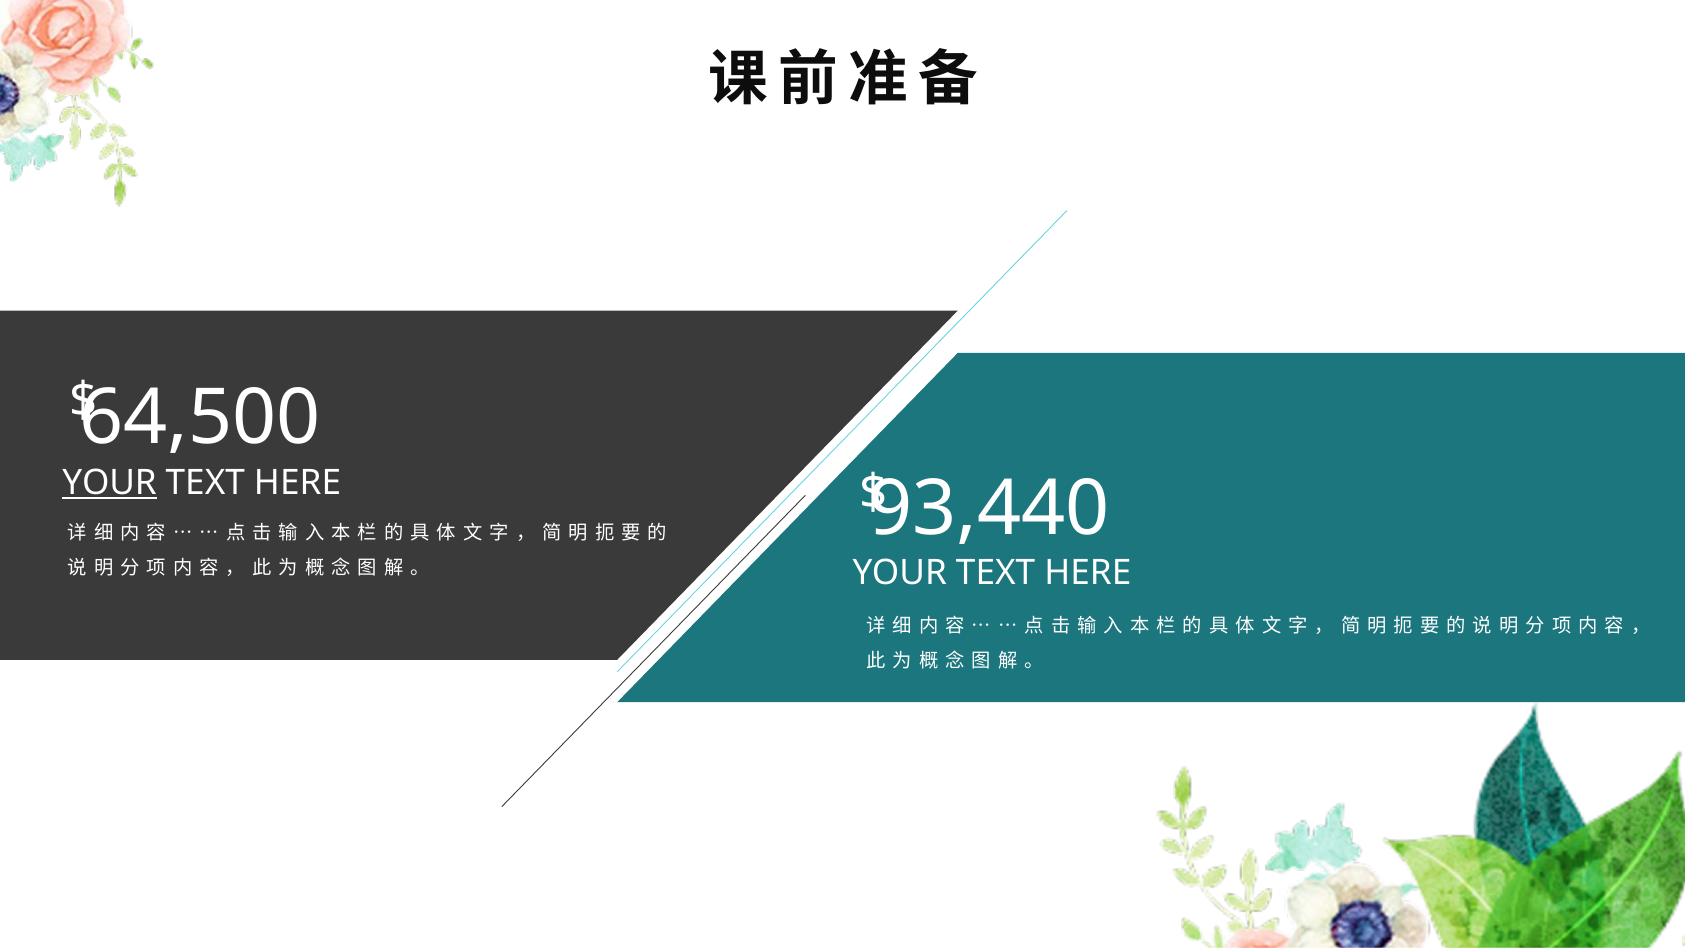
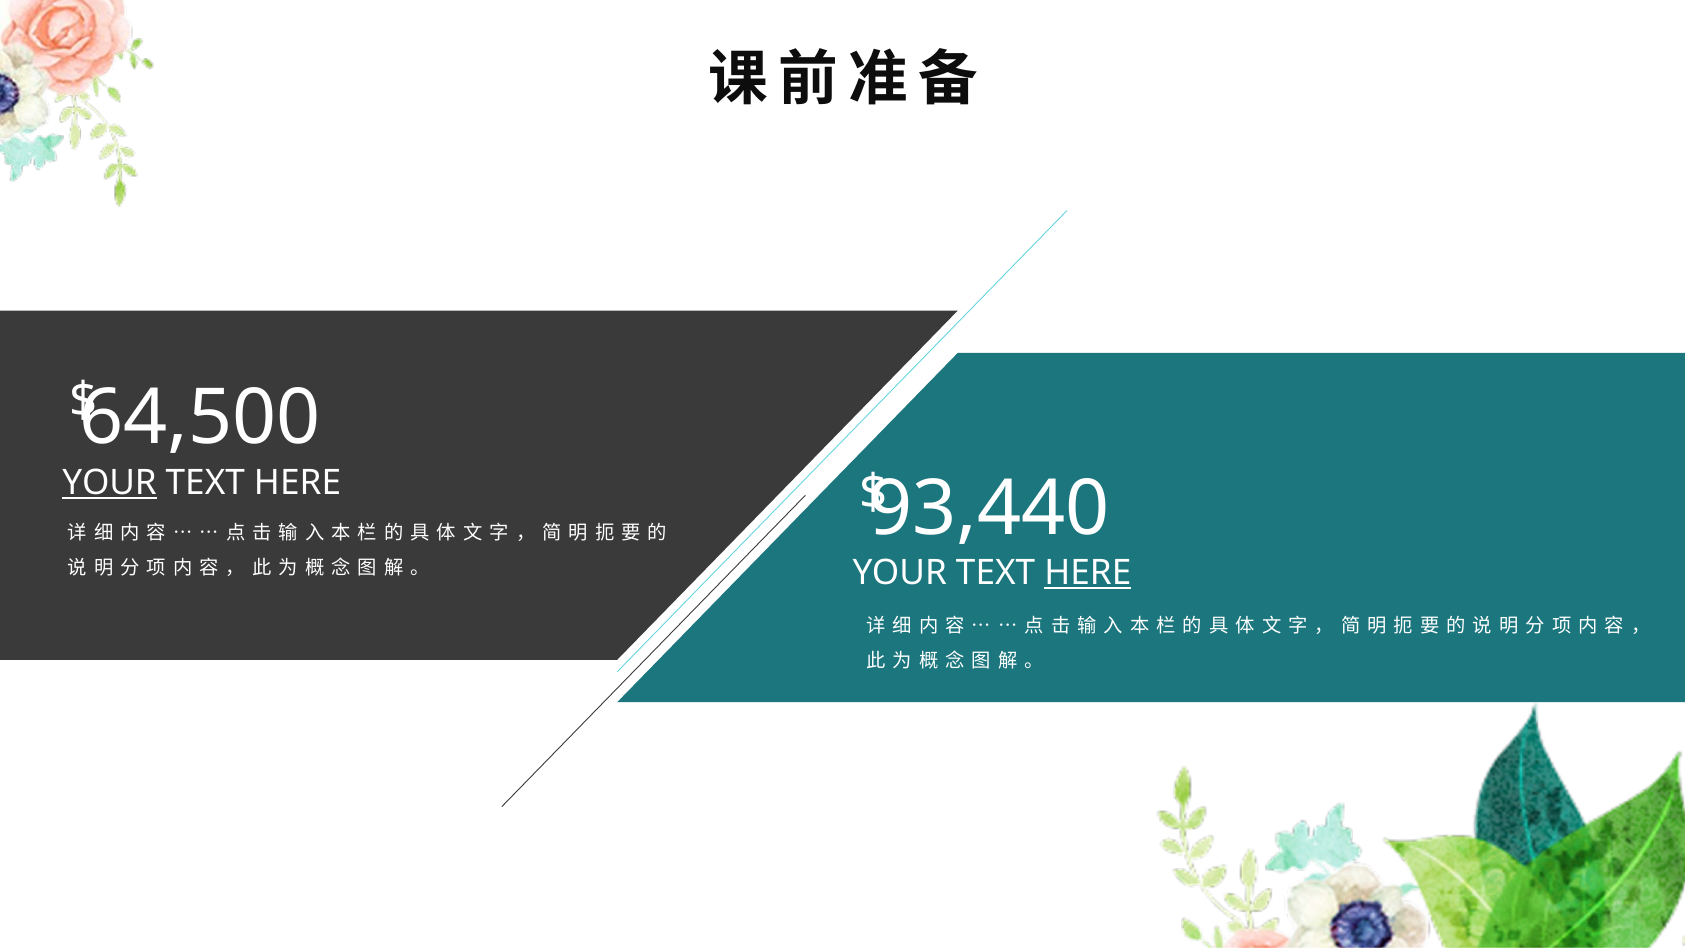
HERE underline: none -> present (1088, 573)
